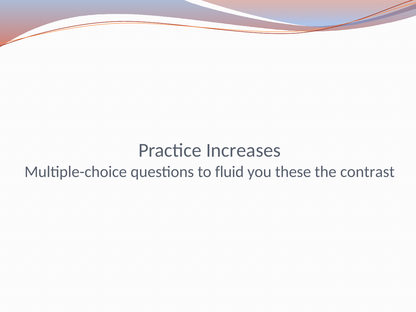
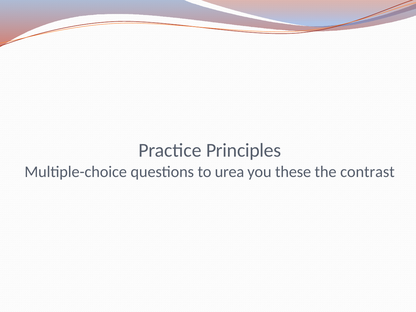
Increases: Increases -> Principles (244, 150)
fluid: fluid -> urea (229, 172)
